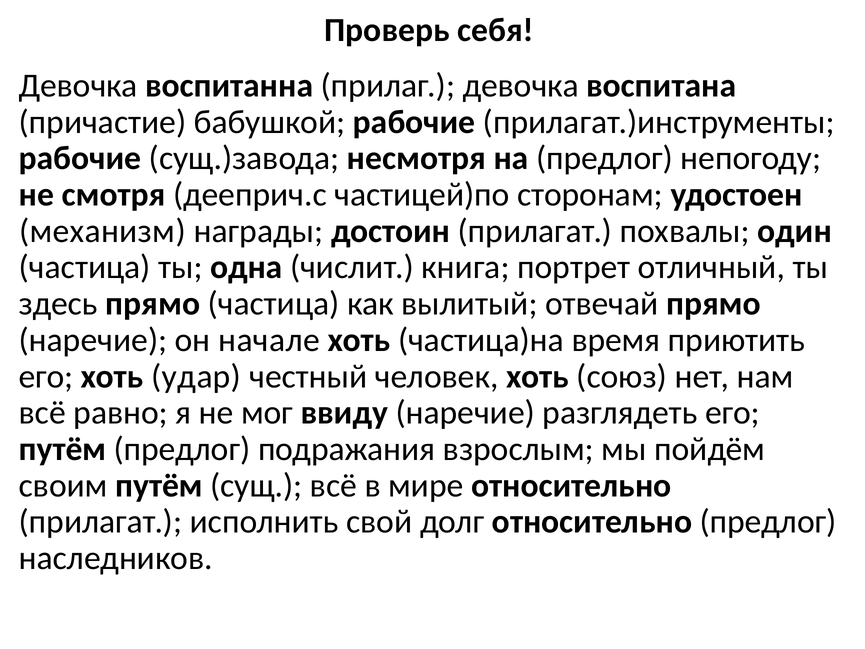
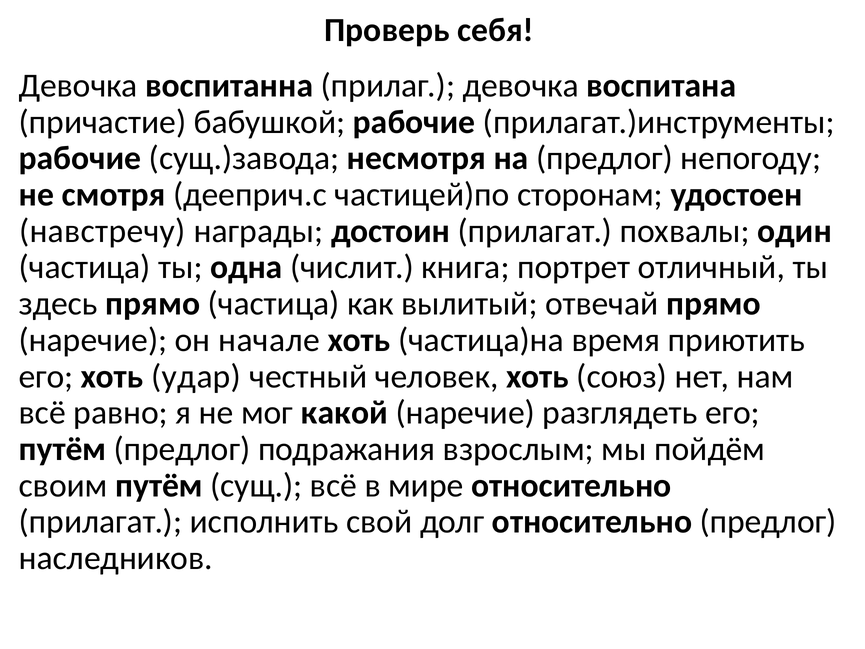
механизм: механизм -> навстречу (102, 231)
ввиду: ввиду -> какой (344, 413)
